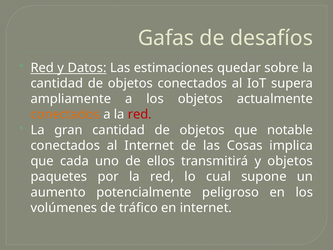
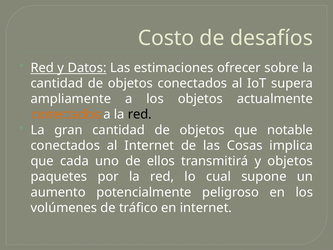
Gafas: Gafas -> Costo (166, 38)
quedar: quedar -> ofrecer (239, 68)
red colour: red -> black (140, 114)
